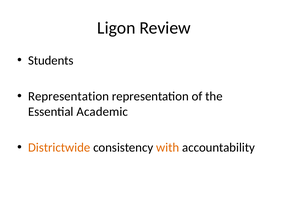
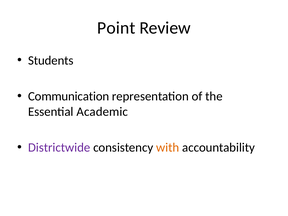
Ligon: Ligon -> Point (116, 28)
Representation: Representation -> Communication (69, 96)
Districtwide colour: orange -> purple (59, 147)
